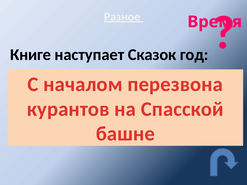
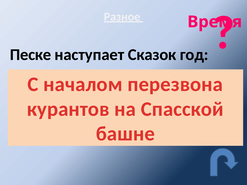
Книге: Книге -> Песке (31, 55)
